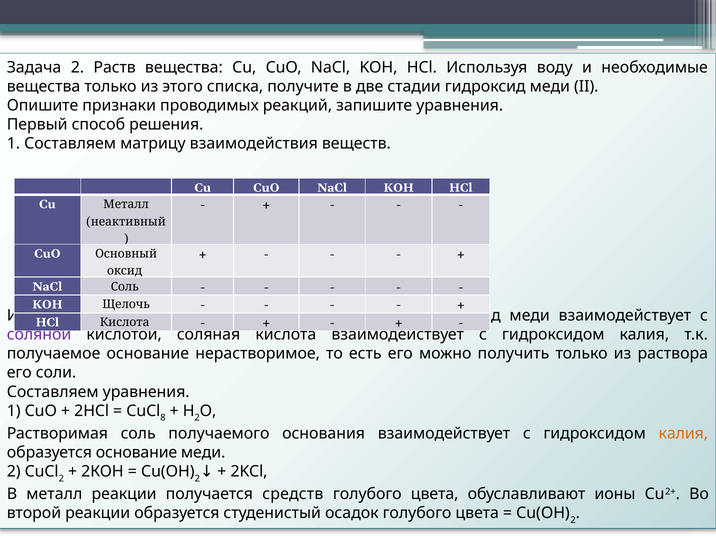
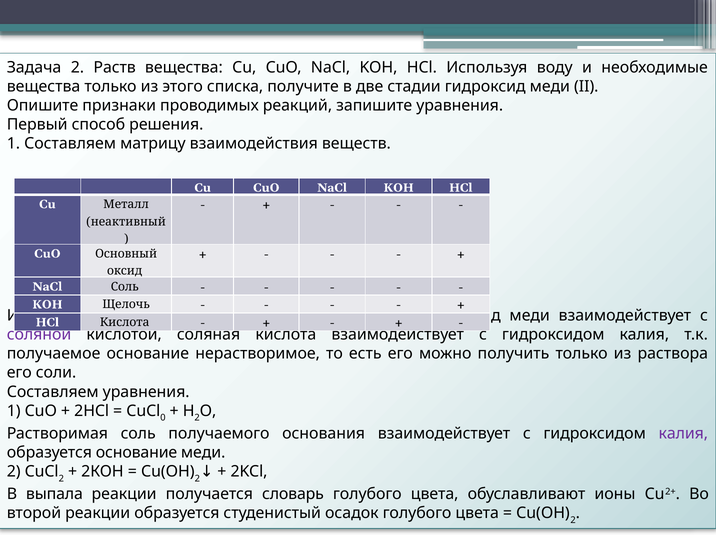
8: 8 -> 0 (163, 418)
калия colour: orange -> purple (683, 433)
В металл: металл -> выпала (54, 494)
средств: средств -> словарь (293, 494)
